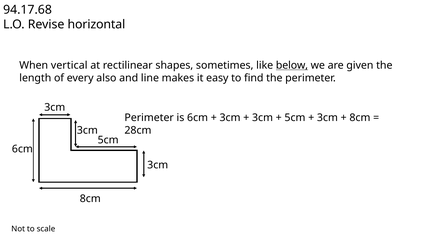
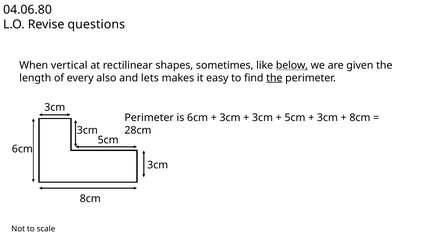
94.17.68: 94.17.68 -> 04.06.80 (27, 10)
horizontal: horizontal -> questions (96, 25)
line: line -> lets (150, 78)
the underline: none -> present (274, 78)
